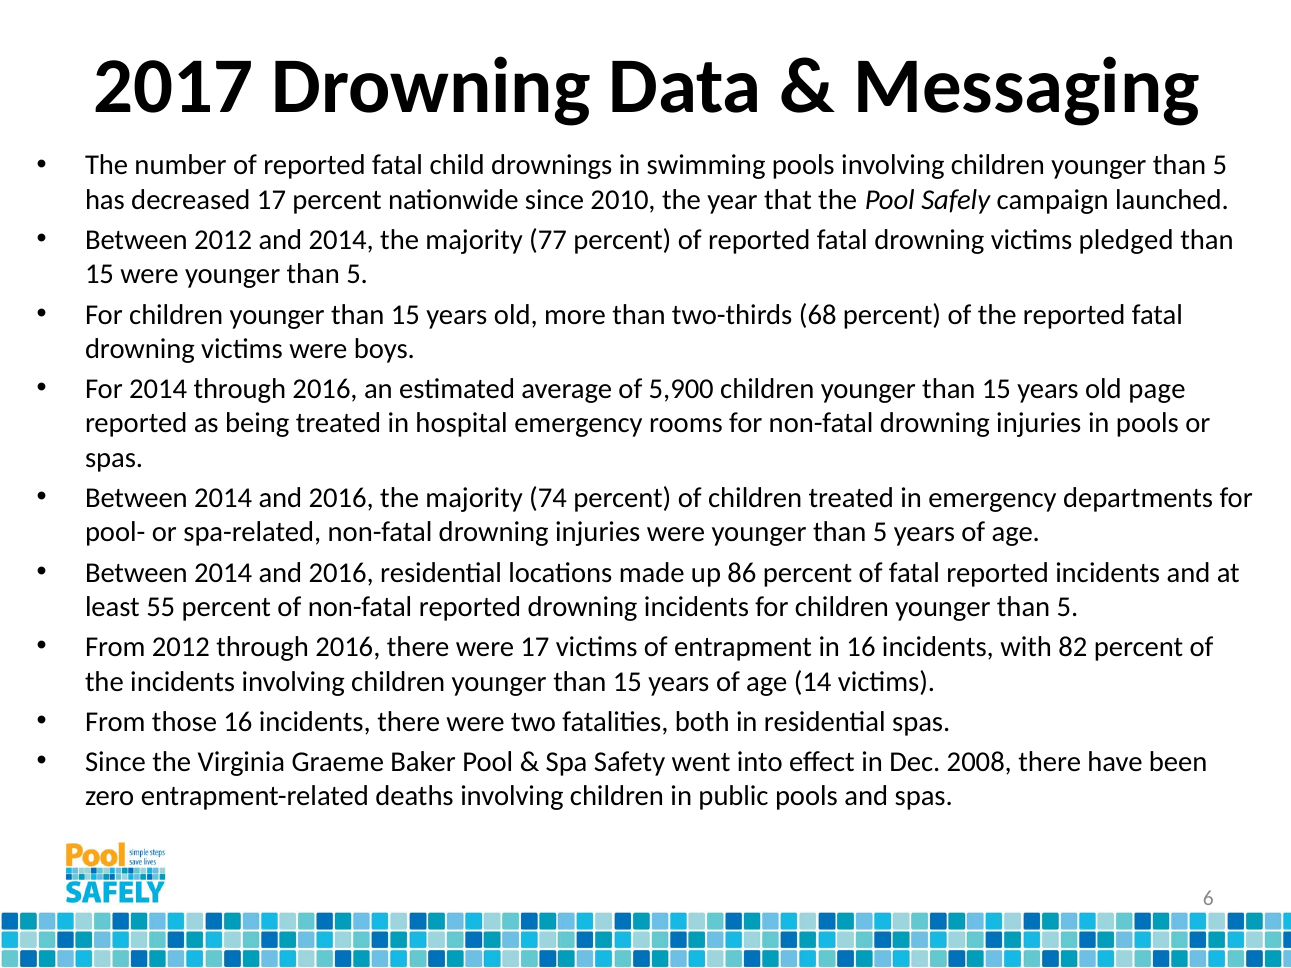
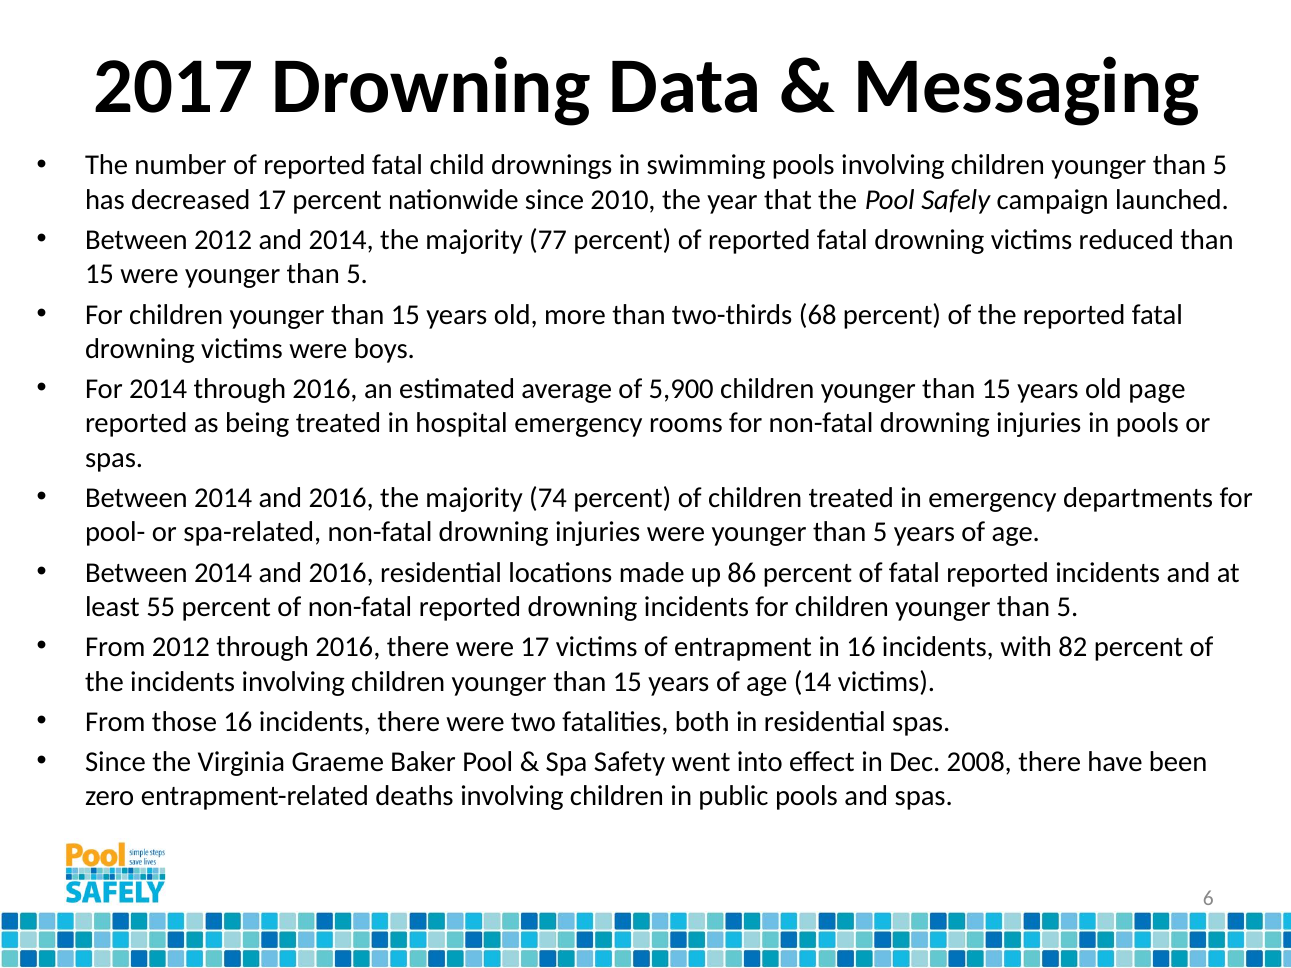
pledged: pledged -> reduced (1126, 240)
